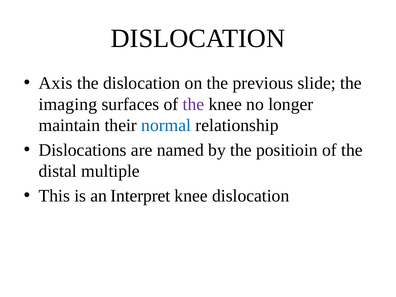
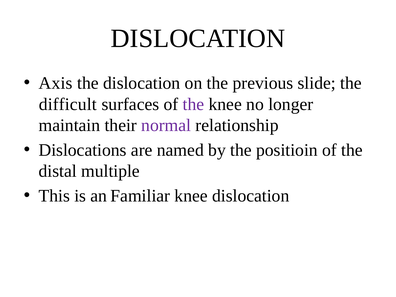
imaging: imaging -> difficult (68, 104)
normal colour: blue -> purple (166, 125)
Interpret: Interpret -> Familiar (140, 196)
